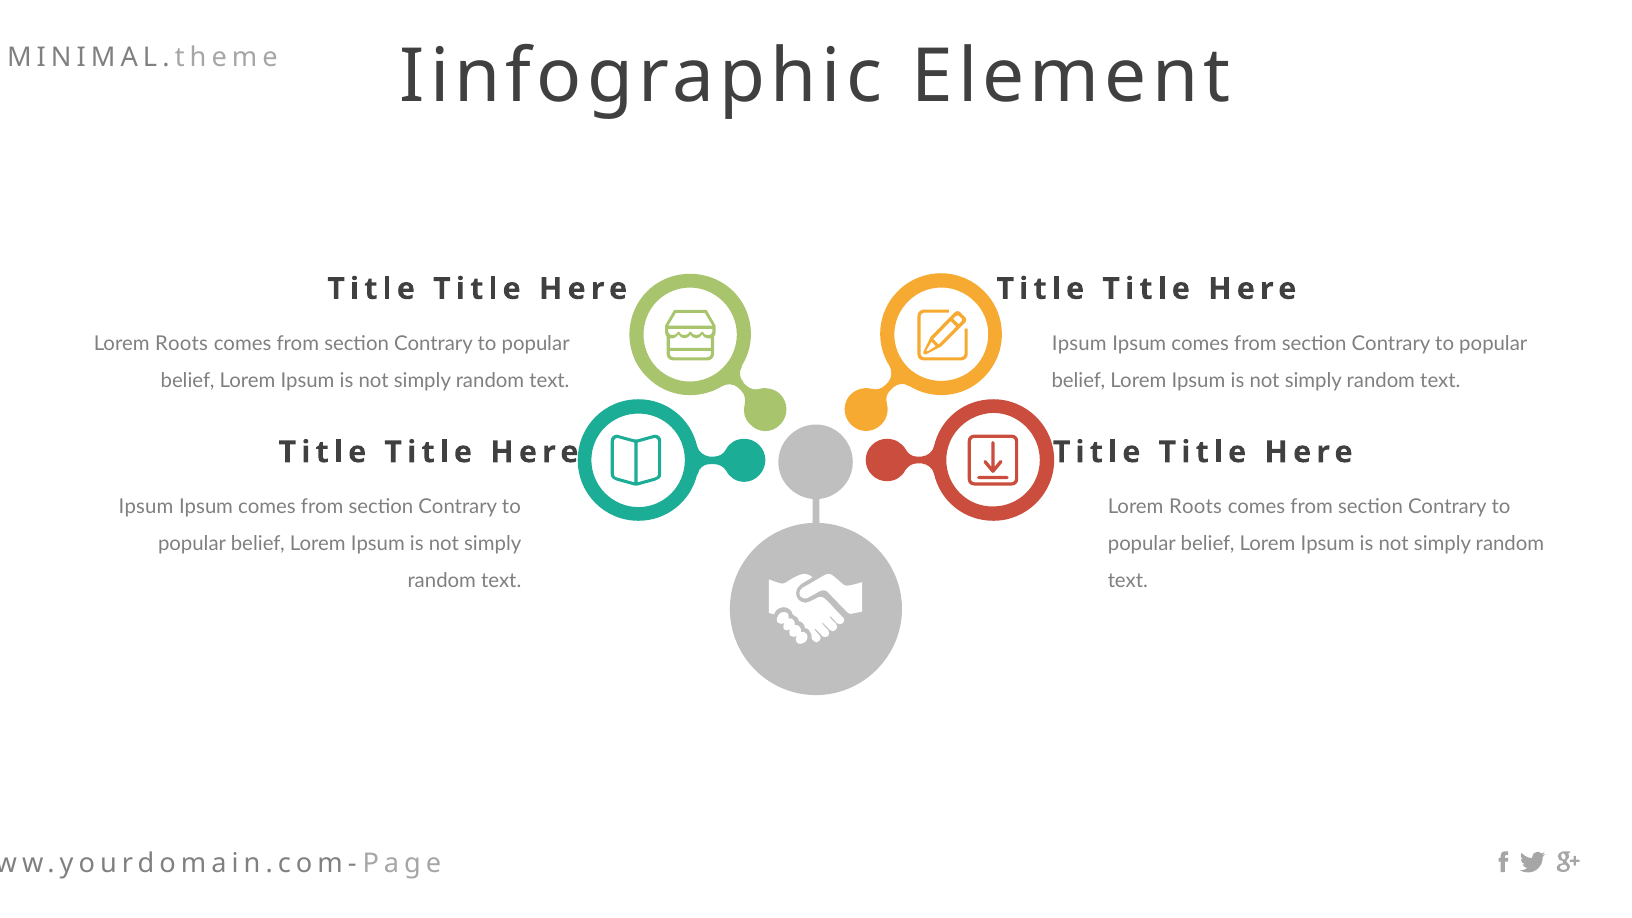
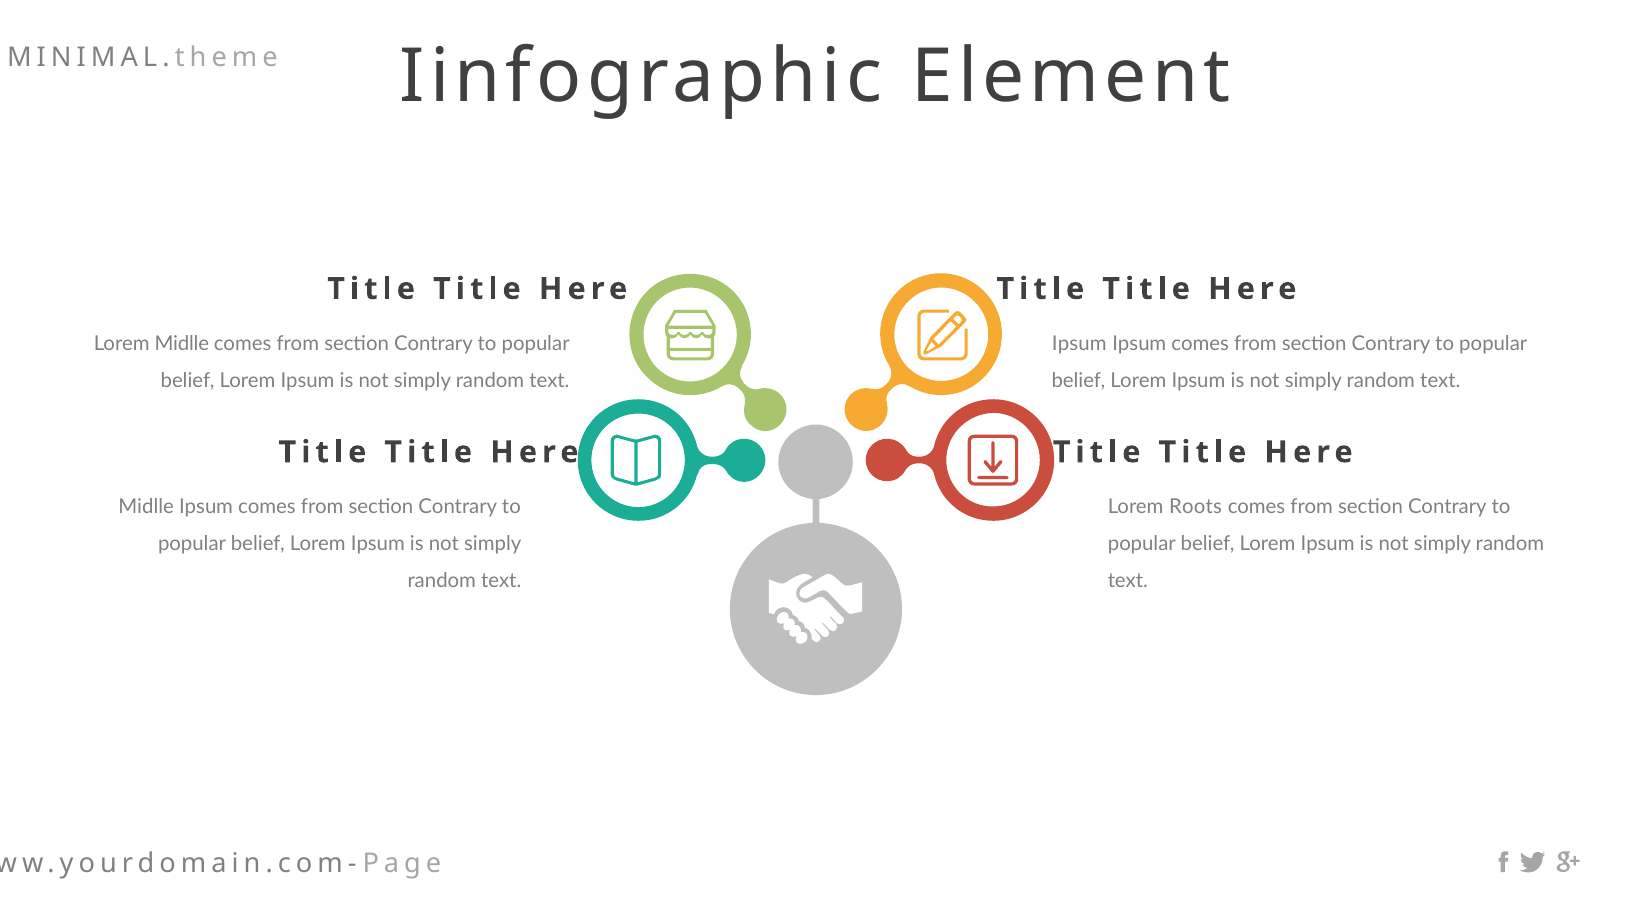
Roots: Roots -> Midlle (182, 344)
Ipsum: Ipsum -> Midlle (146, 507)
